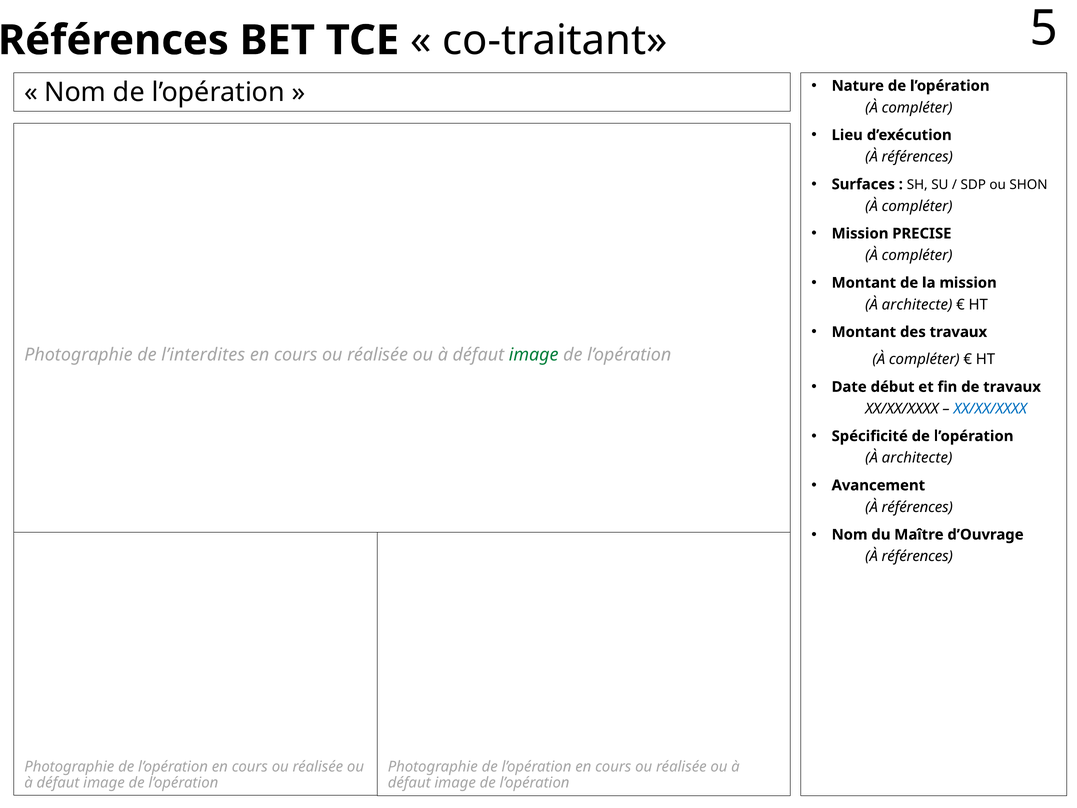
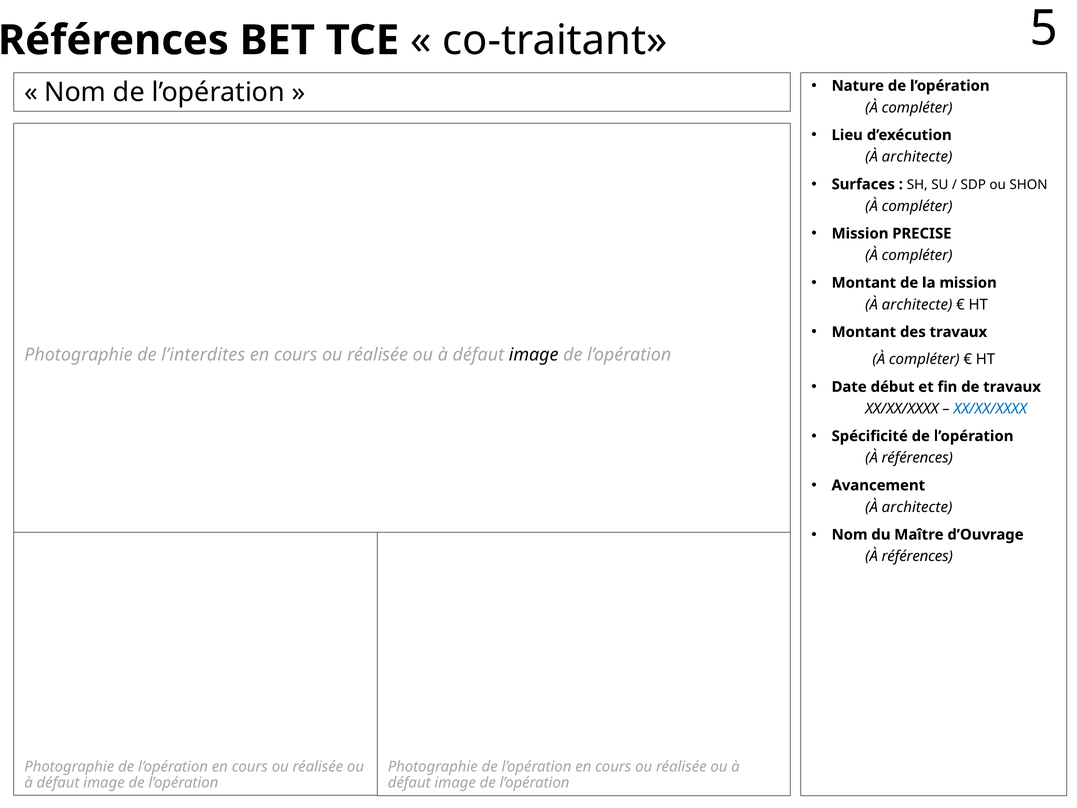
références: références -> architecte (917, 157)
image colour: green -> black (534, 355)
architecte: architecte -> références (917, 458)
références: références -> architecte (917, 507)
